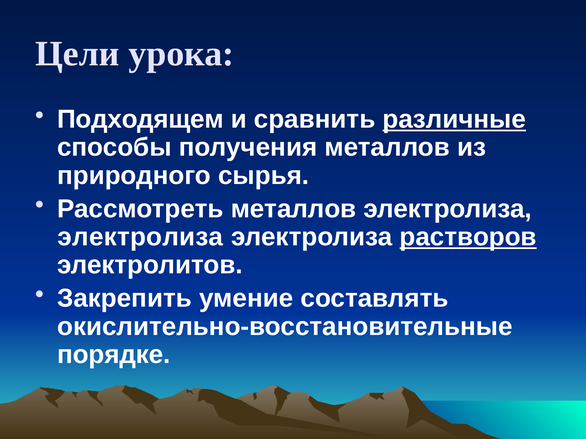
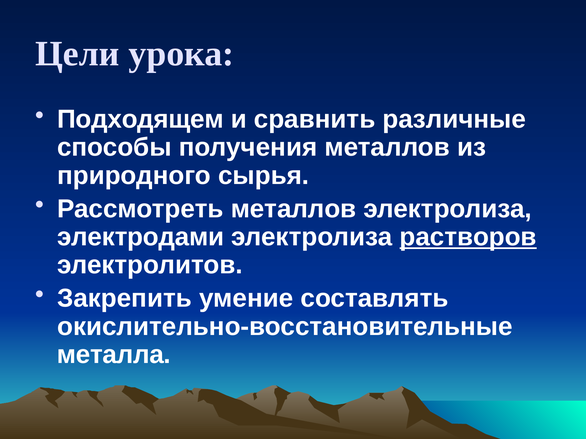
различные underline: present -> none (454, 119)
электролиза: электролиза -> электродами (141, 237)
порядке: порядке -> металла (114, 355)
